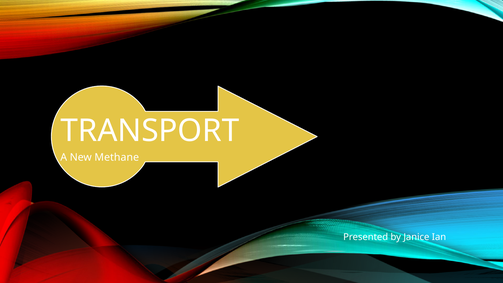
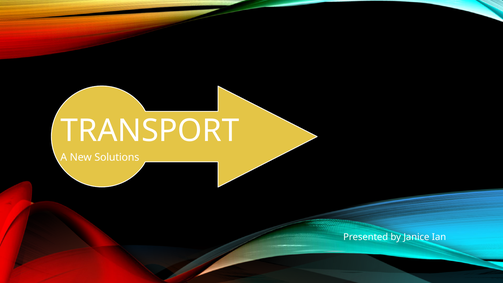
Methane: Methane -> Solutions (117, 157)
